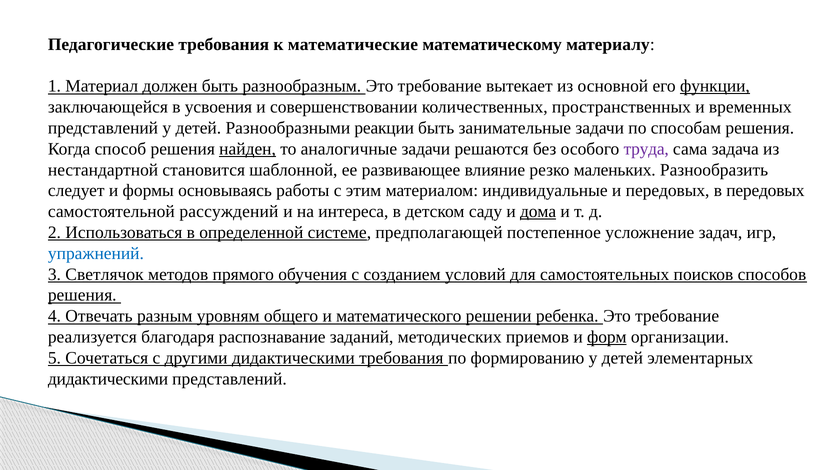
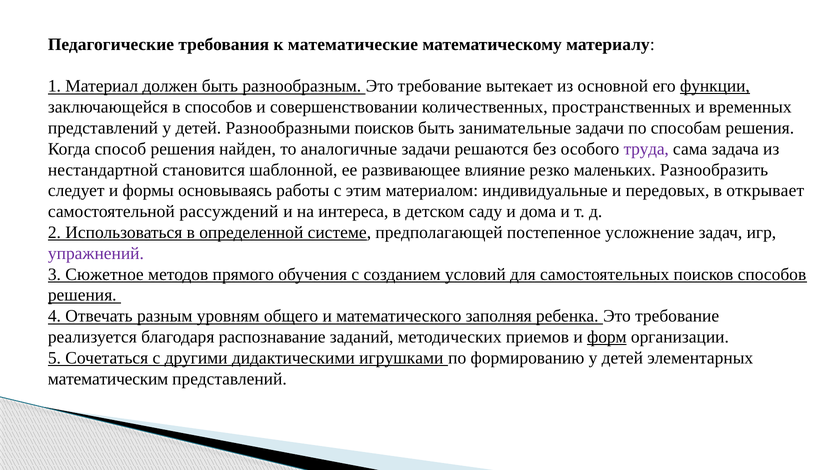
в усвоения: усвоения -> способов (218, 107)
Разнообразными реакции: реакции -> поисков (384, 128)
найден underline: present -> none (248, 149)
в передовых: передовых -> открывает (765, 191)
дома underline: present -> none (538, 212)
упражнений colour: blue -> purple (96, 254)
Светлячок: Светлячок -> Сюжетное (105, 274)
решении: решении -> заполняя (499, 316)
дидактическими требования: требования -> игрушками (401, 358)
дидактическими: дидактическими -> математическим (108, 379)
